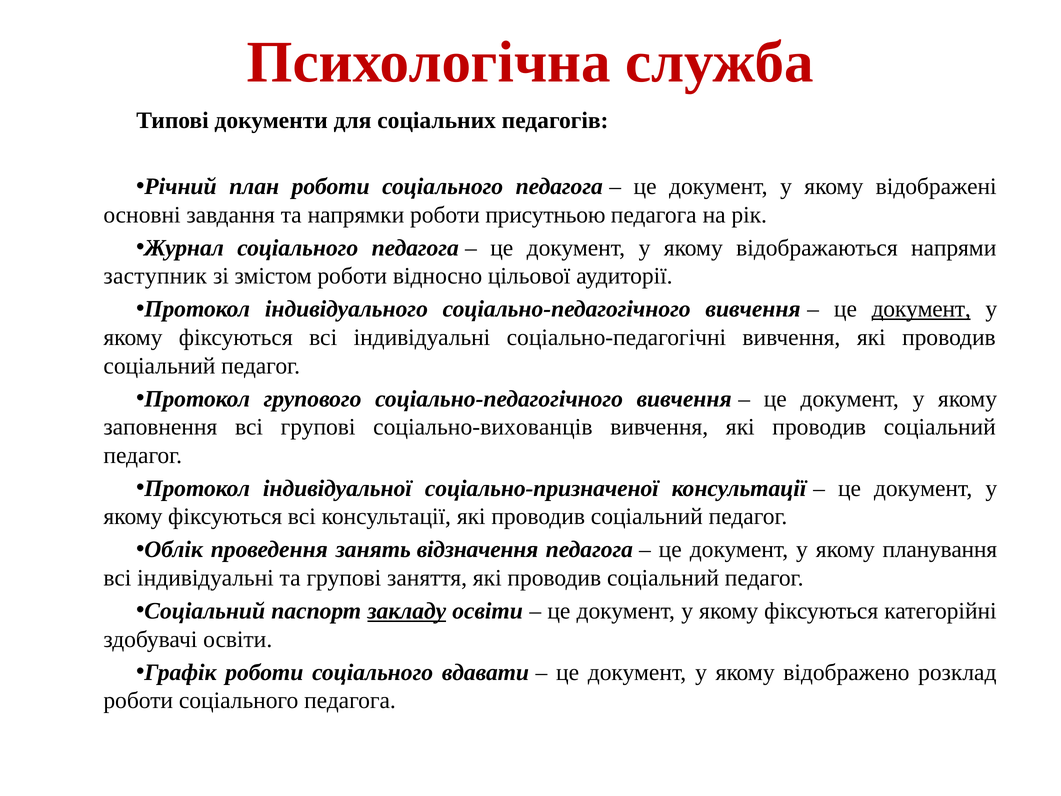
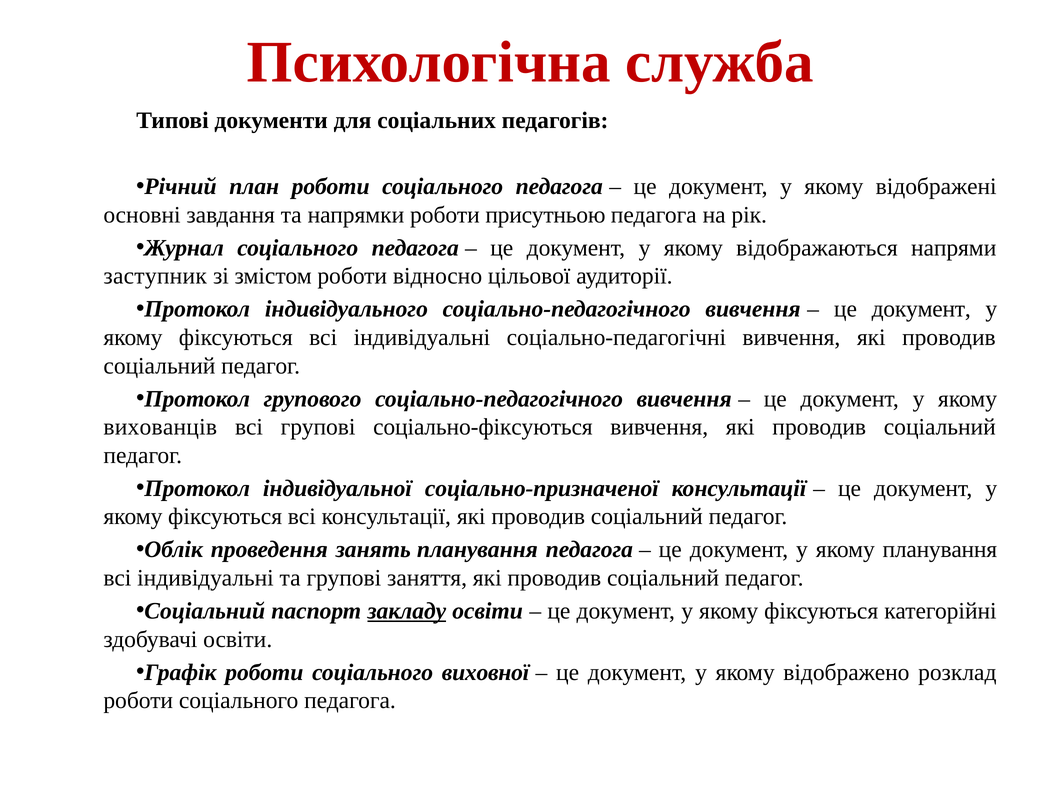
документ underline: present -> none (921, 309)
заповнення: заповнення -> вихованців (160, 427)
соціально-вихованців: соціально-вихованців -> соціально-фіксуються (483, 427)
занять відзначення: відзначення -> планування (477, 550)
вдавати: вдавати -> виховної (486, 672)
